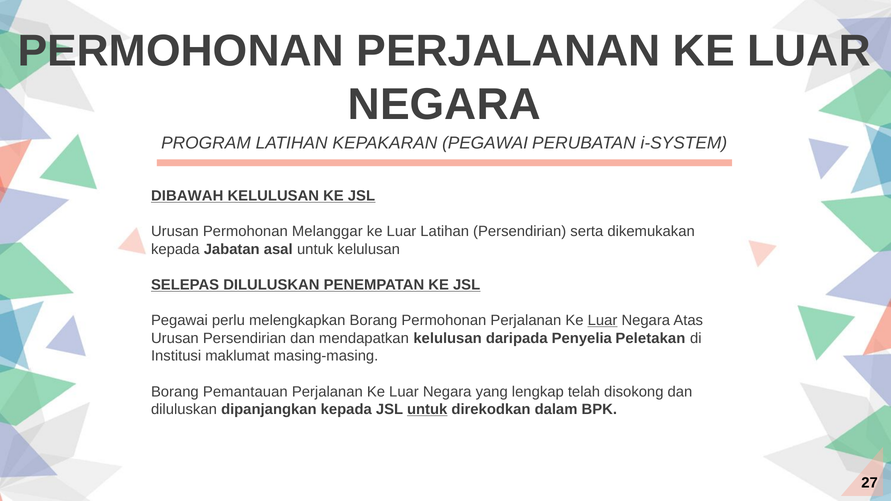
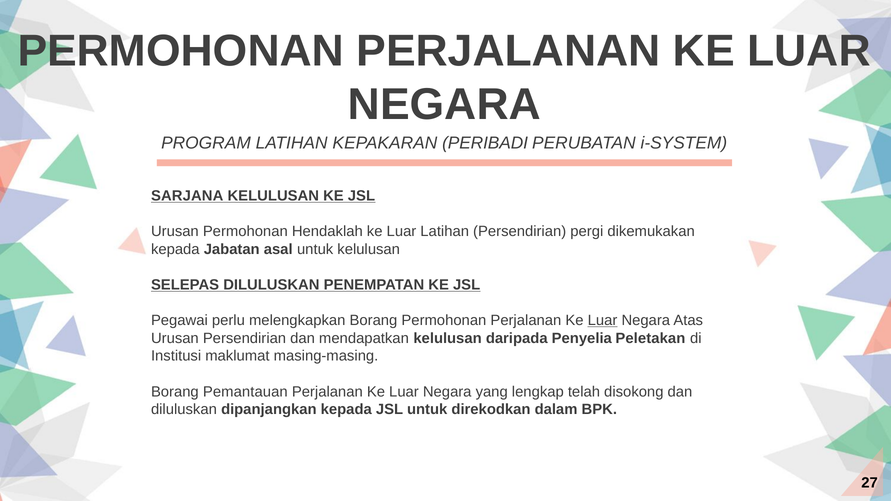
KEPAKARAN PEGAWAI: PEGAWAI -> PERIBADI (485, 143)
DIBAWAH: DIBAWAH -> SARJANA (187, 196)
Melanggar: Melanggar -> Hendaklah (327, 231)
serta: serta -> pergi (587, 231)
untuk underline: present -> none (427, 410)
